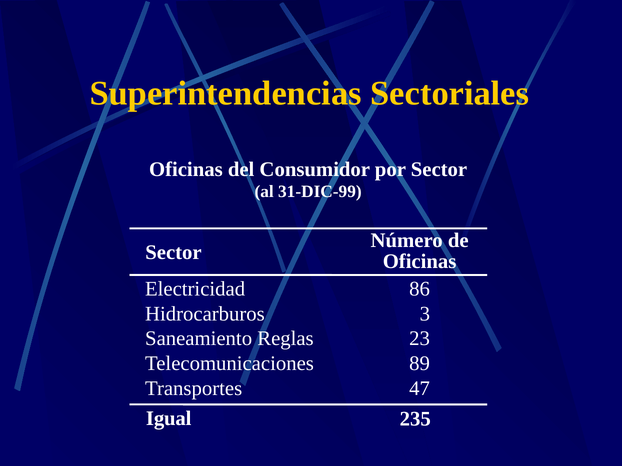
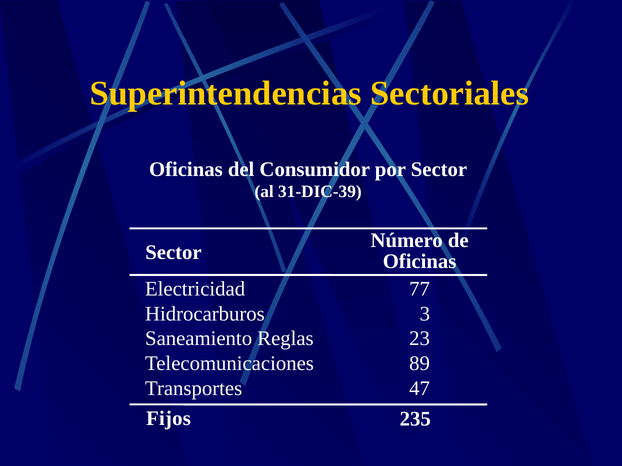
31-DIC-99: 31-DIC-99 -> 31-DIC-39 (320, 192)
86: 86 -> 77 (420, 289)
Igual: Igual -> Fijos (169, 419)
